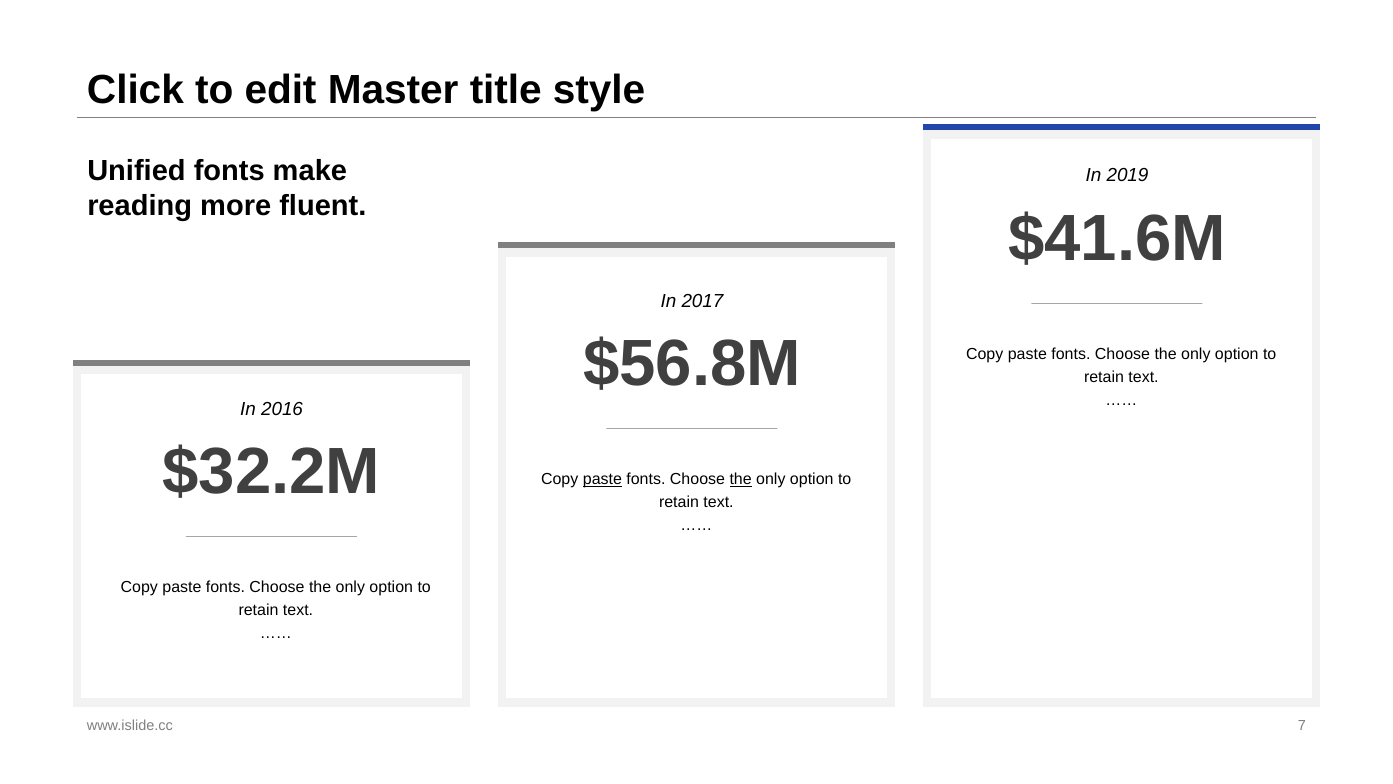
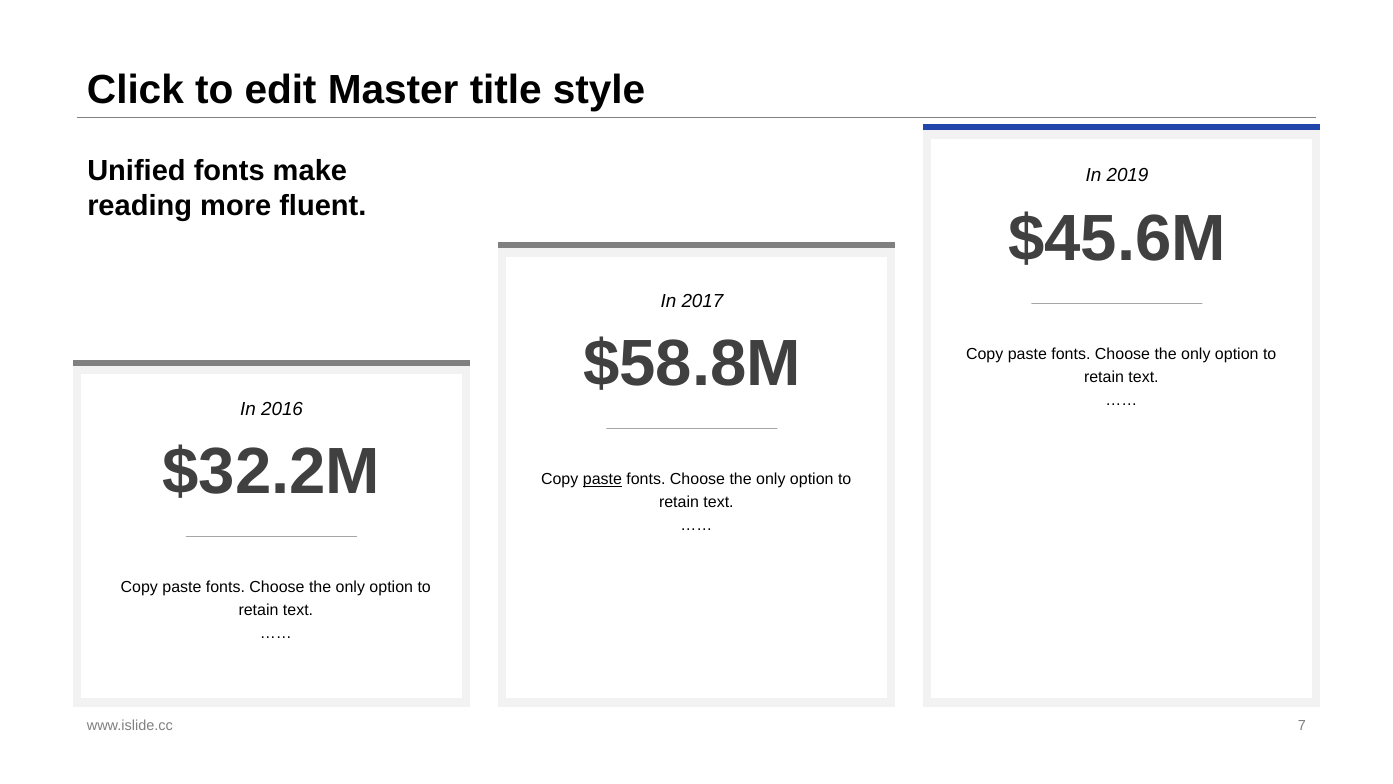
$41.6M: $41.6M -> $45.6M (1117, 238)
$56.8M: $56.8M -> $58.8M (692, 364)
the underline: present -> none (741, 479)
